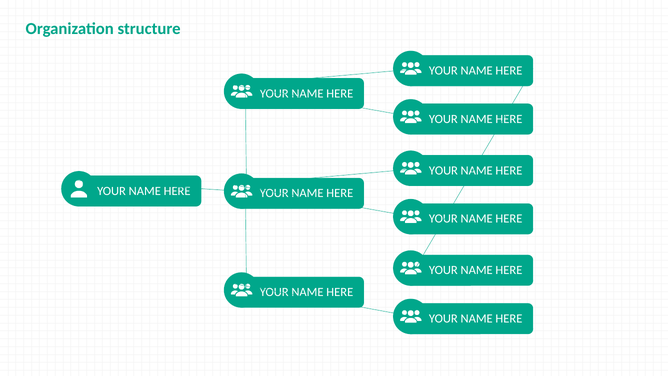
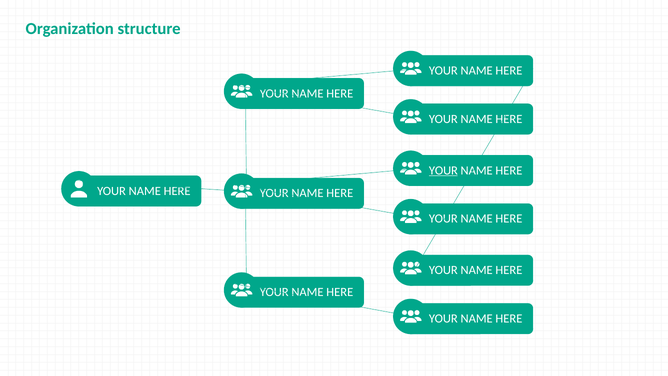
YOUR underline: none -> present (443, 170)
